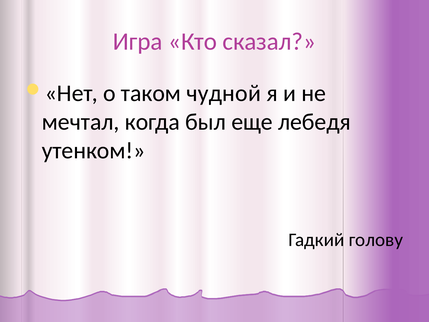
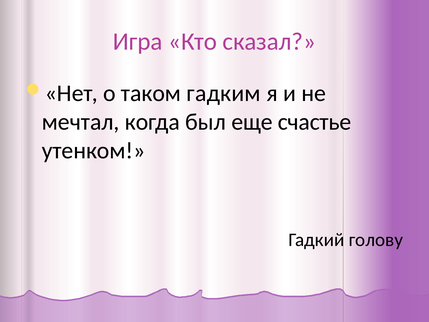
чудной: чудной -> гадким (224, 93)
лебедя: лебедя -> счастье (315, 122)
